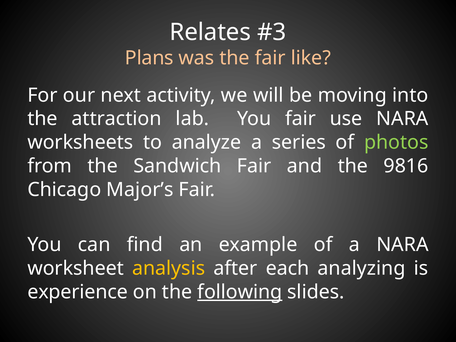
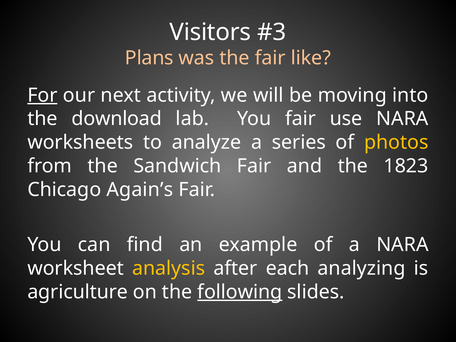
Relates: Relates -> Visitors (210, 32)
For underline: none -> present (42, 95)
attraction: attraction -> download (117, 119)
photos colour: light green -> yellow (396, 142)
9816: 9816 -> 1823 (406, 166)
Major’s: Major’s -> Again’s (140, 190)
experience: experience -> agriculture (78, 292)
